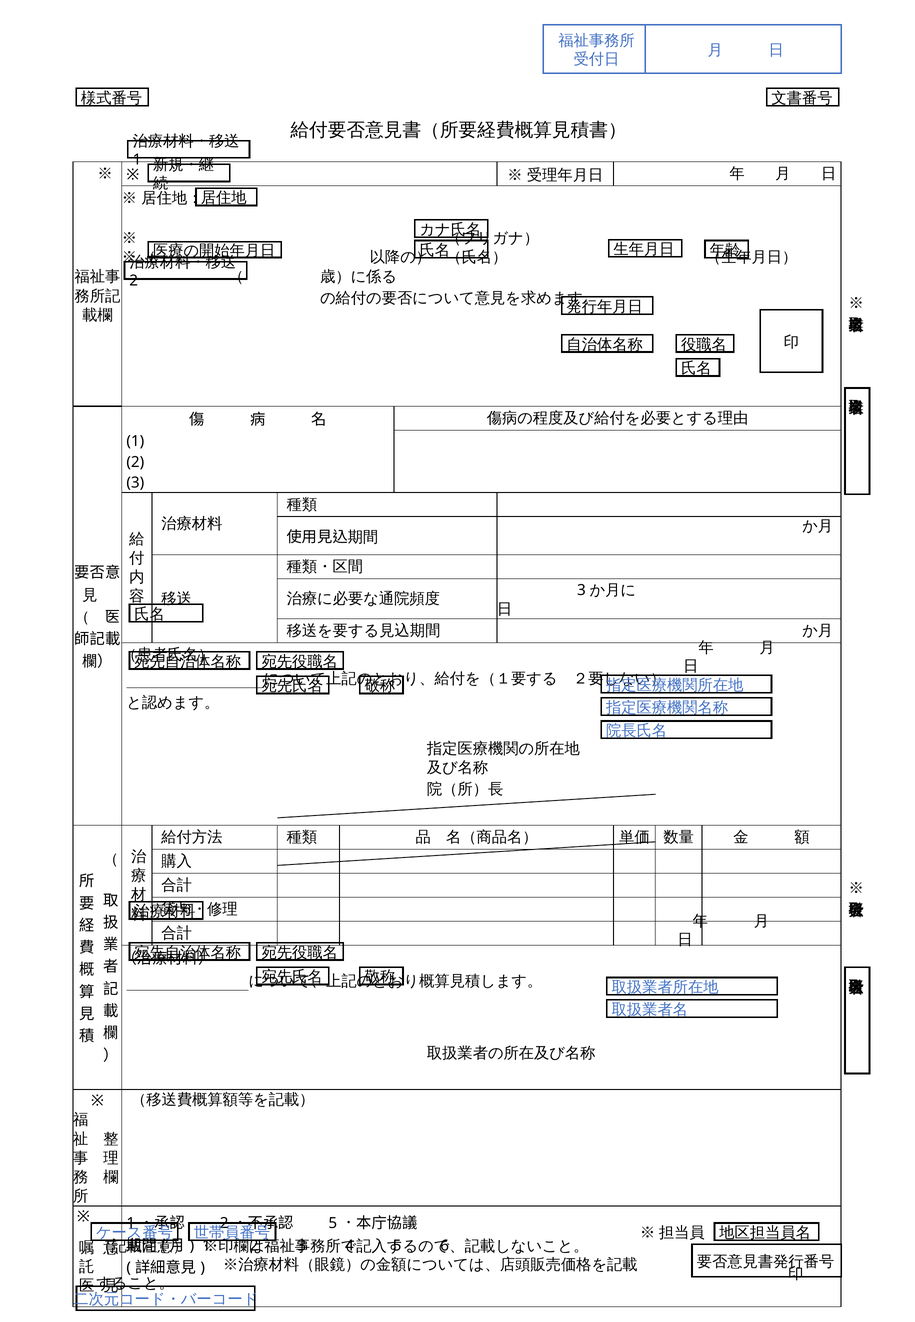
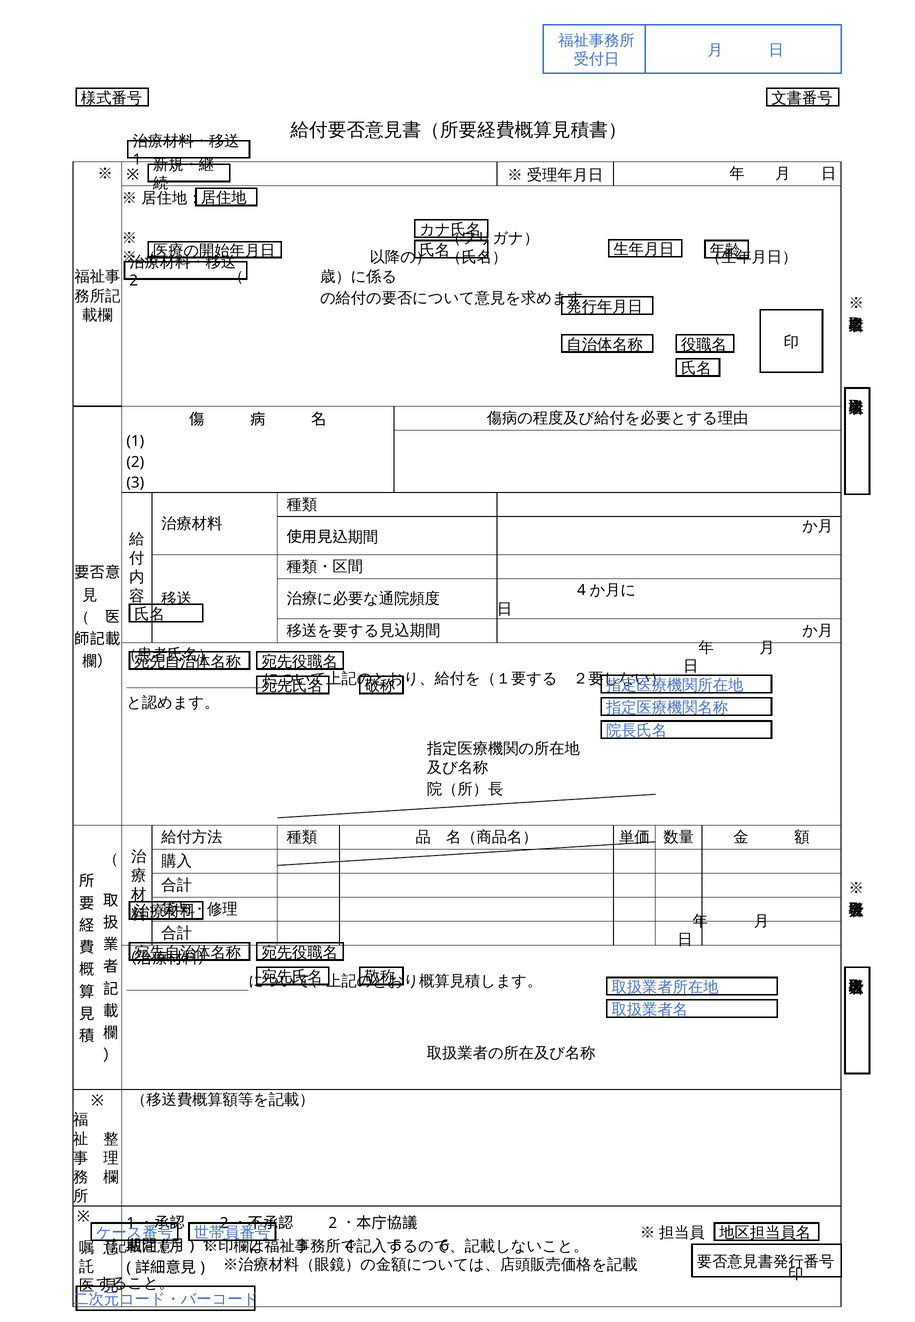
3: 3 -> 4 (581, 590)
5: 5 -> 2 (333, 1223)
